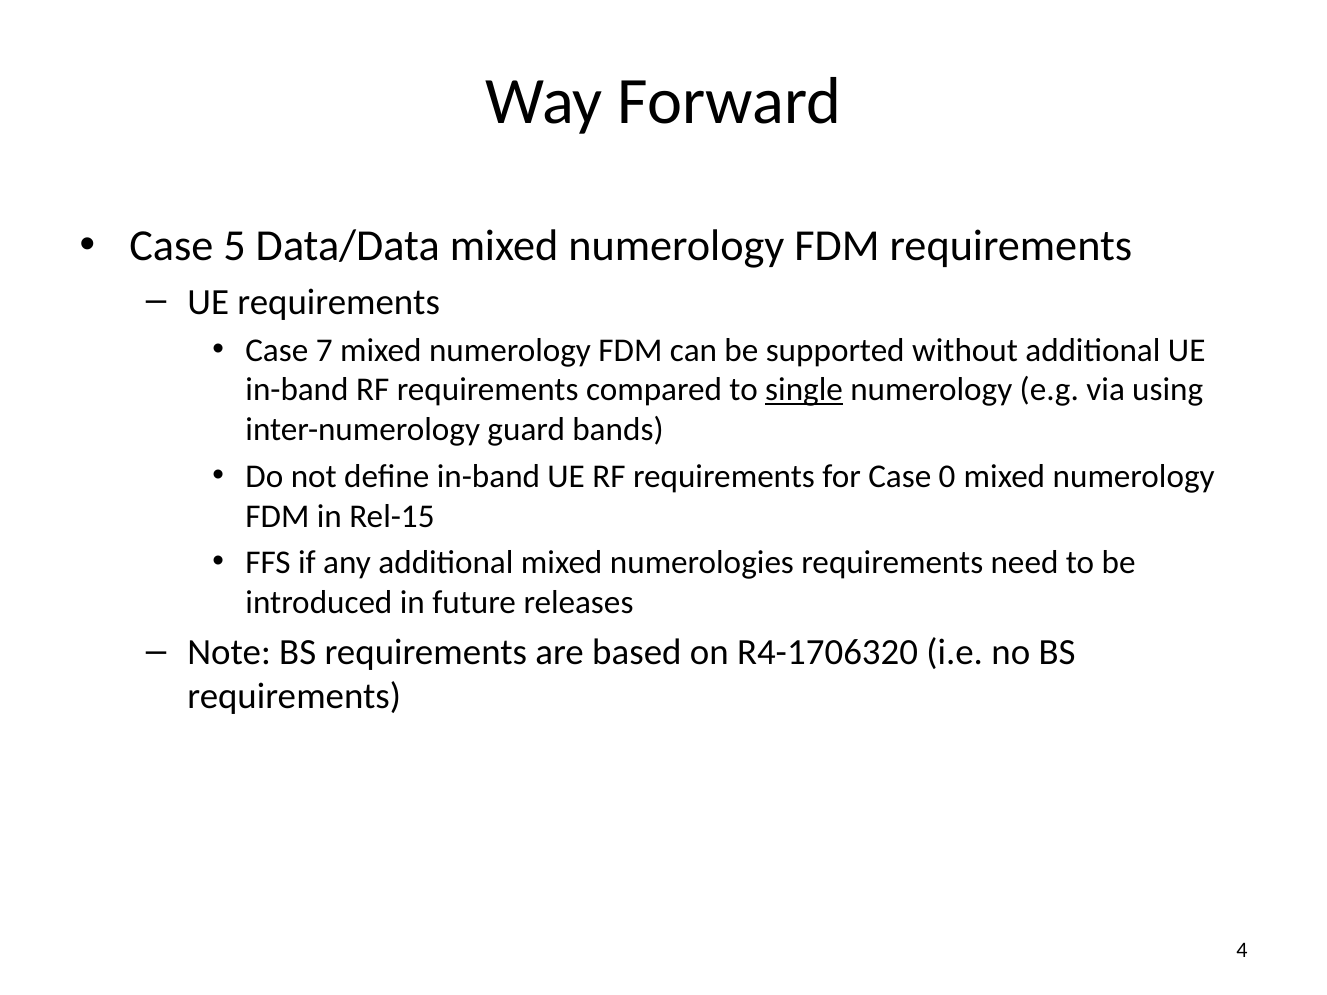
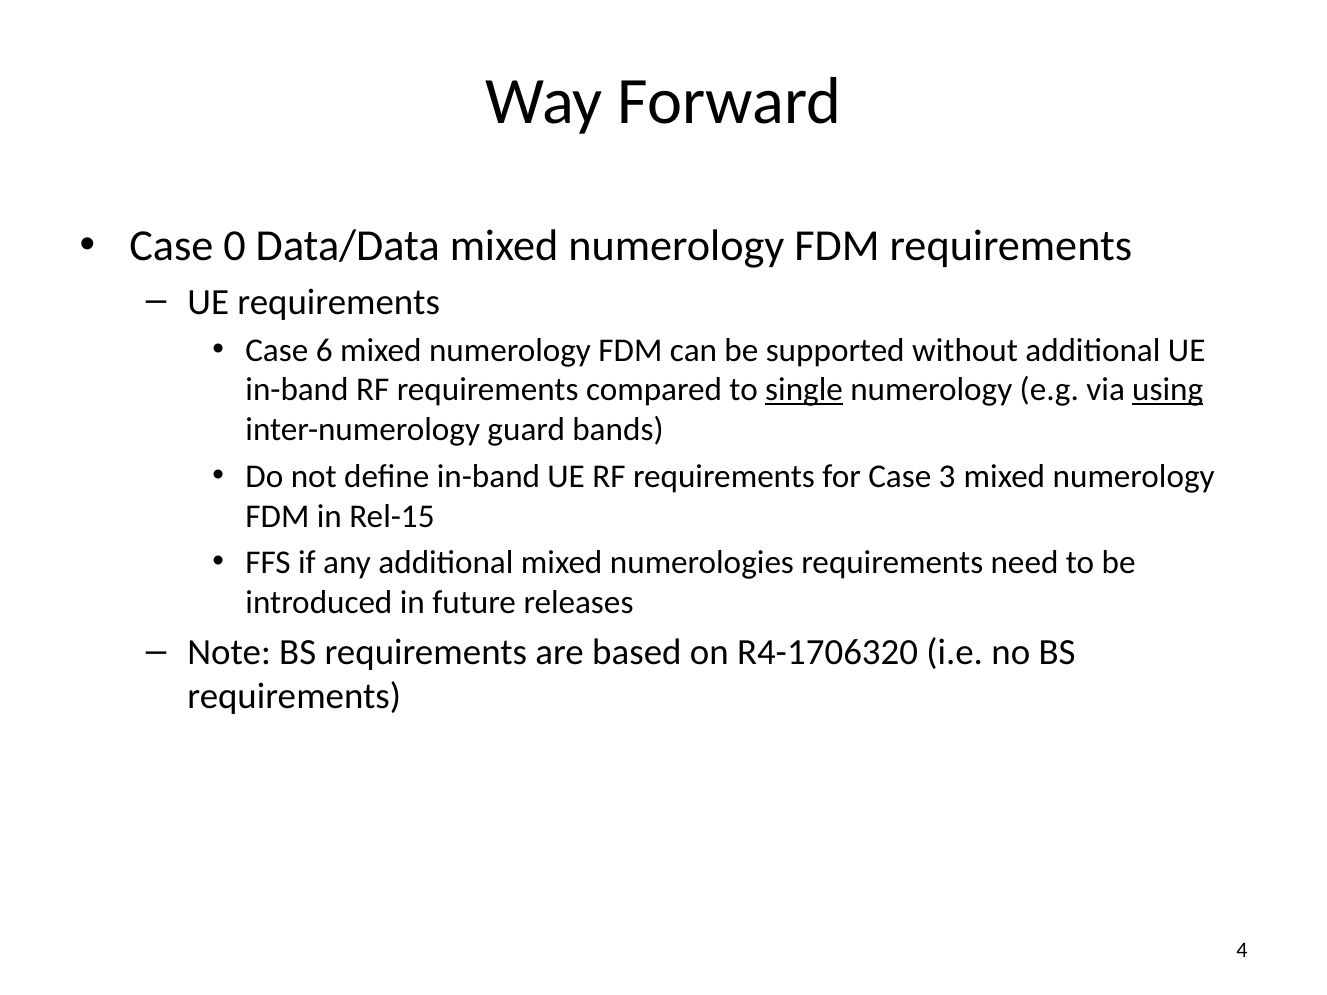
5: 5 -> 0 (235, 246)
7: 7 -> 6 (324, 350)
using underline: none -> present (1168, 390)
0: 0 -> 3 (947, 476)
